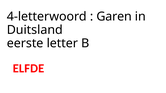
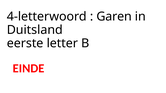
ELFDE: ELFDE -> EINDE (29, 69)
